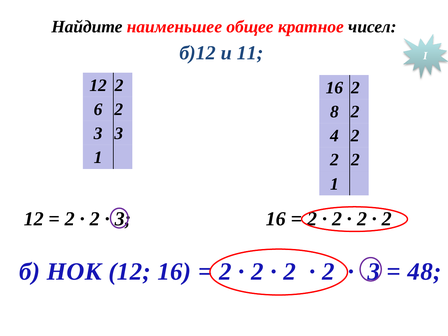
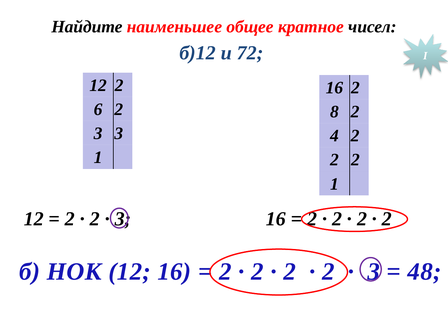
11: 11 -> 72 (250, 53)
